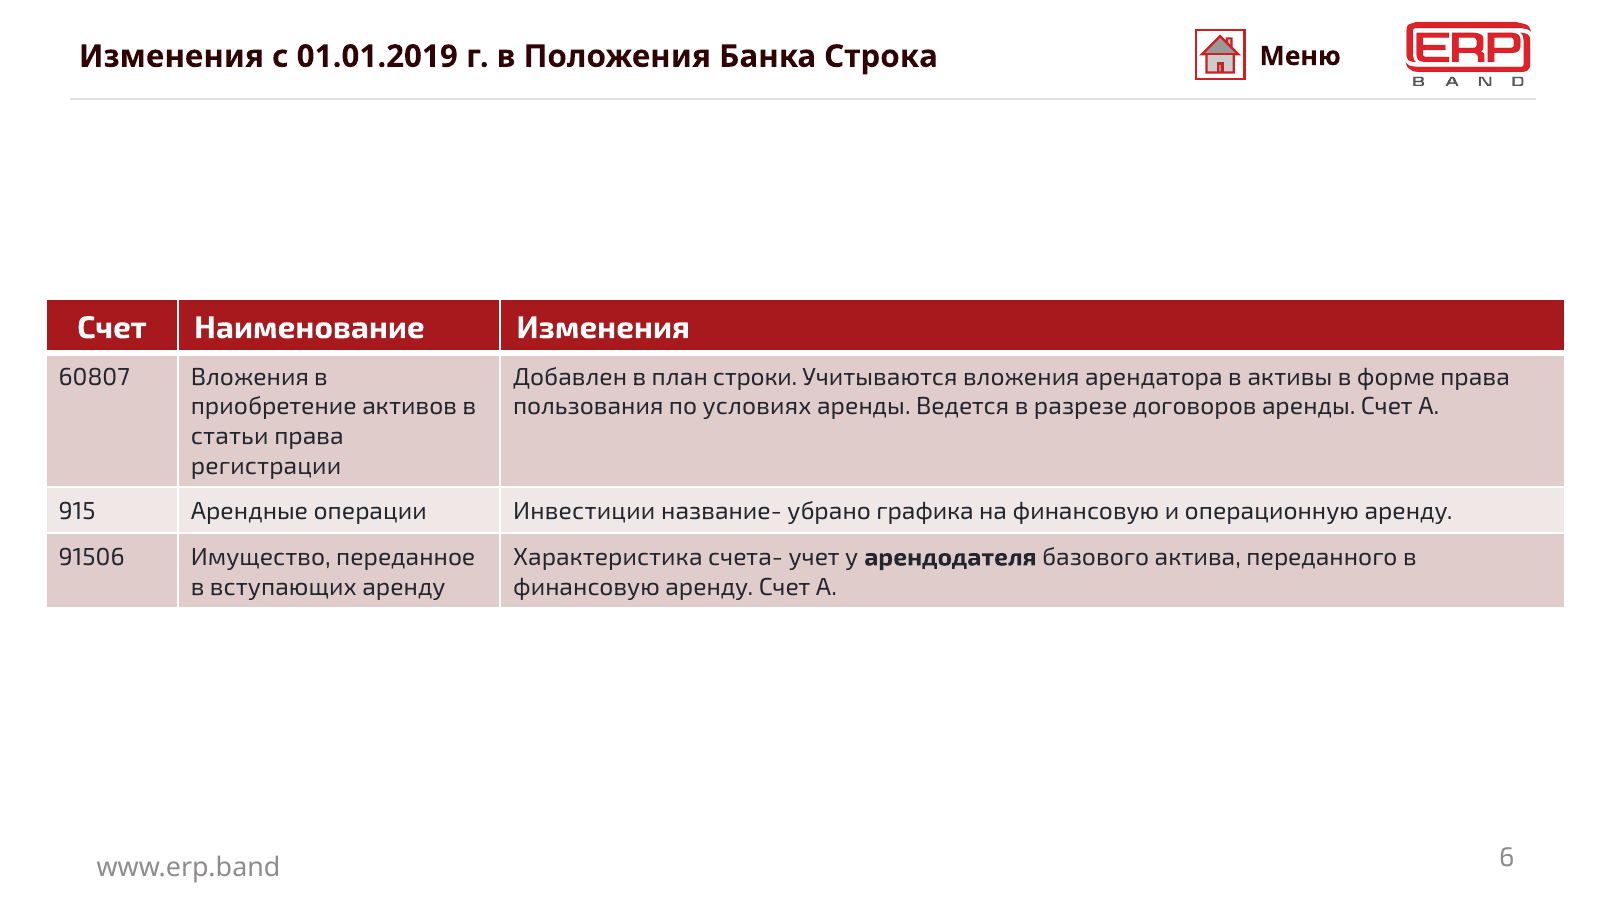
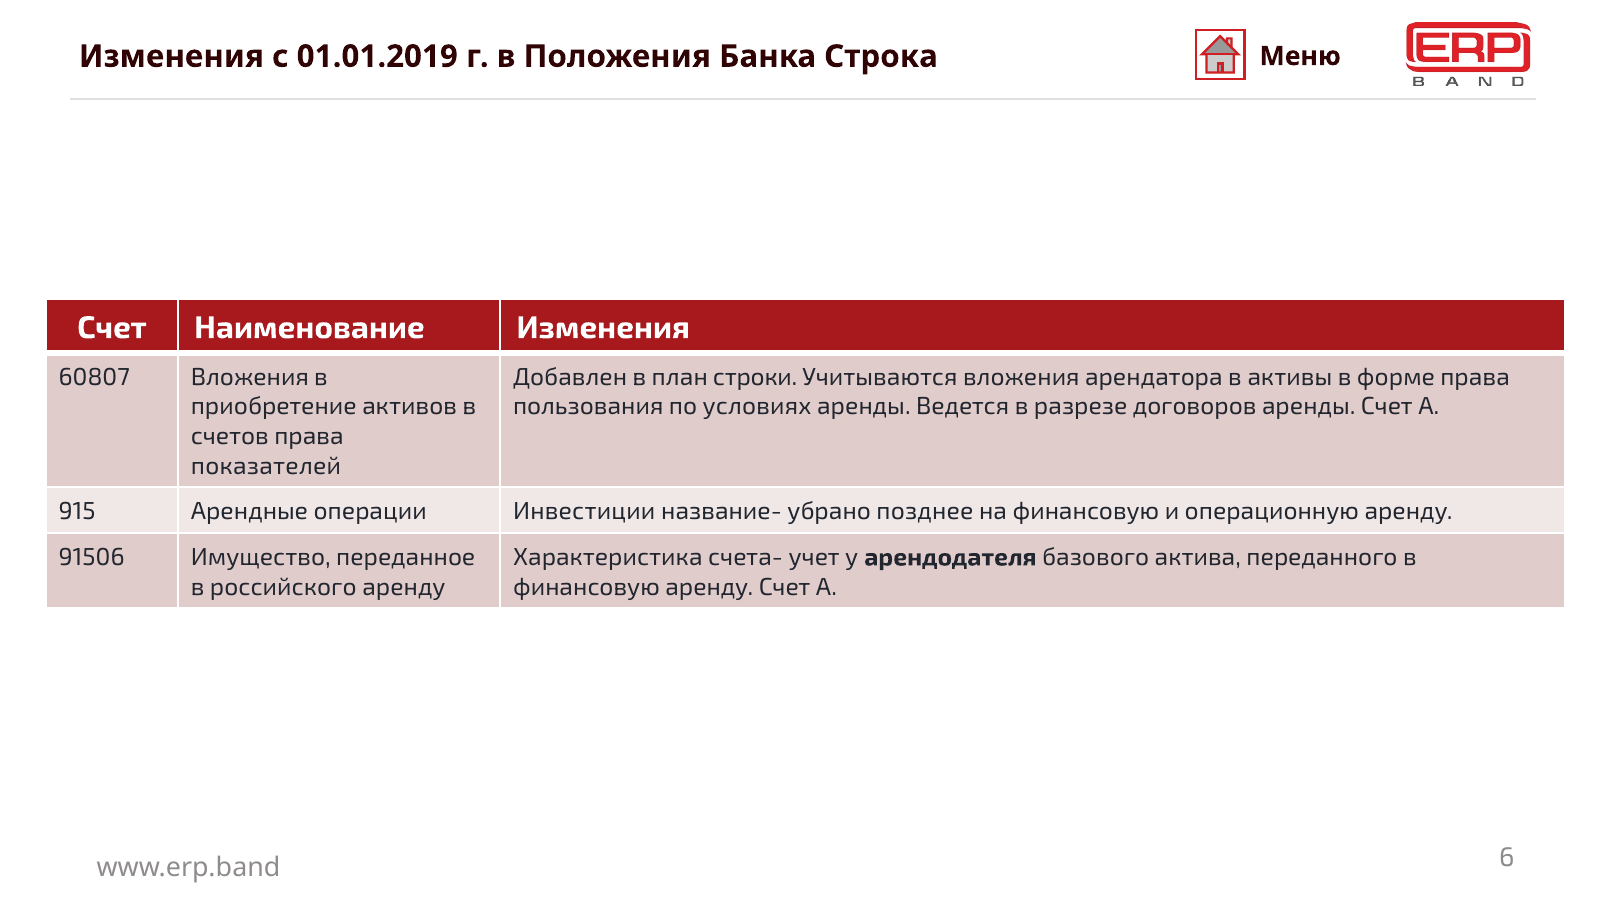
статьи: статьи -> счетов (230, 436)
регистрации: регистрации -> показателей (266, 466)
графика: графика -> позднее (925, 512)
вступающих: вступающих -> российского (283, 587)
